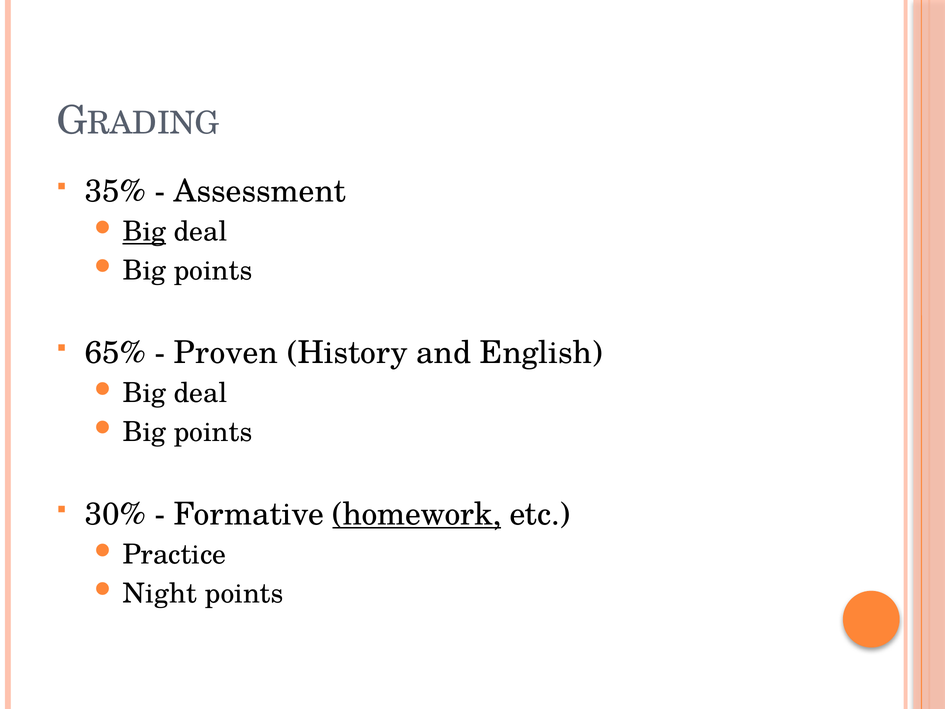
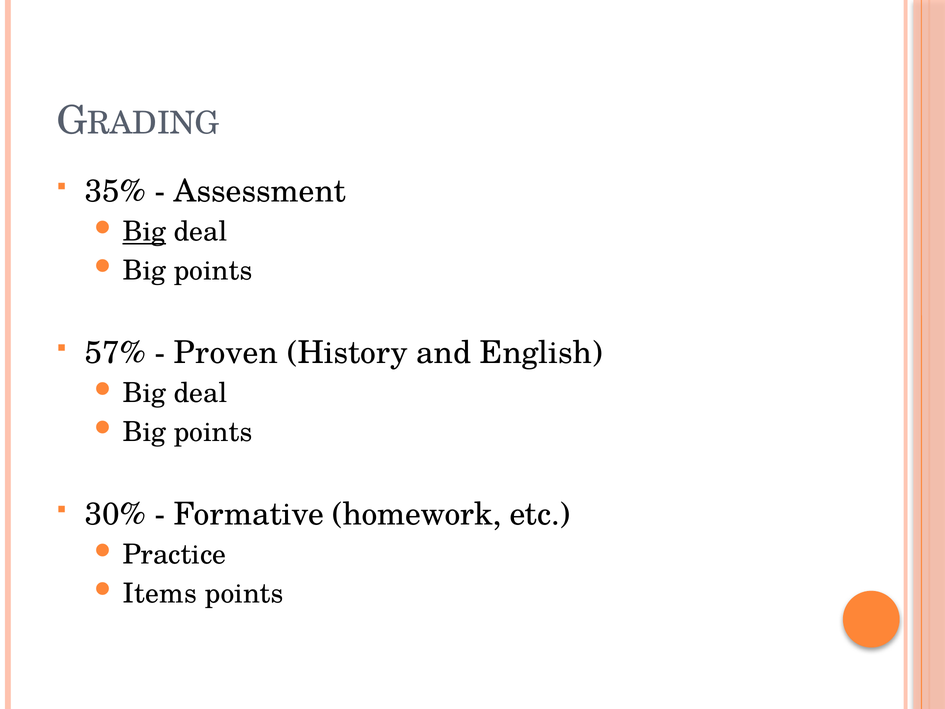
65%: 65% -> 57% (116, 353)
homework underline: present -> none (417, 514)
Night: Night -> Items (160, 593)
